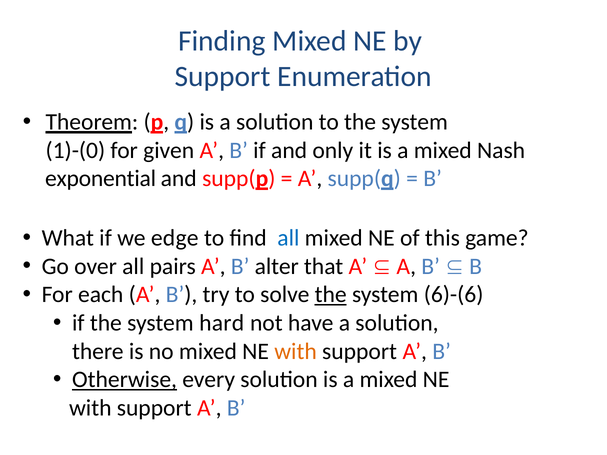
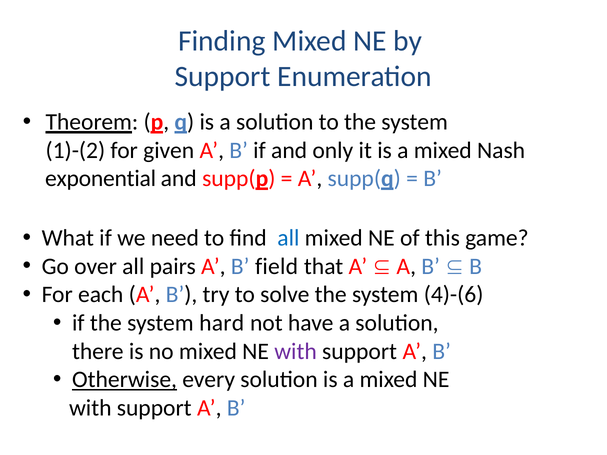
1)-(0: 1)-(0 -> 1)-(2 (75, 150)
edge: edge -> need (175, 238)
alter: alter -> field (277, 267)
the underline: present -> none (331, 295)
6)-(6: 6)-(6 -> 4)-(6 (454, 295)
with colour: orange -> purple (296, 352)
